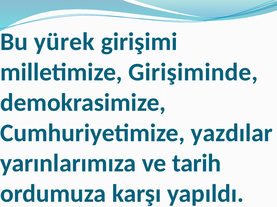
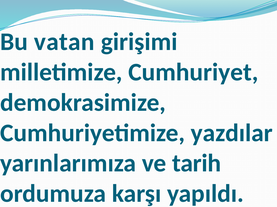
yürek: yürek -> vatan (64, 42)
Girişiminde: Girişiminde -> Cumhuriyet (193, 72)
